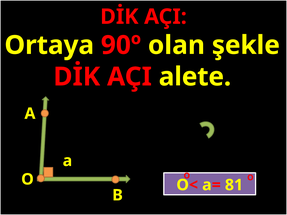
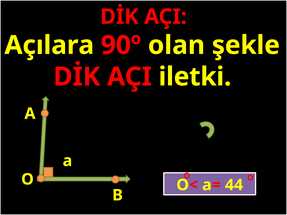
Ortaya: Ortaya -> Açılara (49, 45)
alete: alete -> iletki (195, 77)
81: 81 -> 44 (234, 185)
